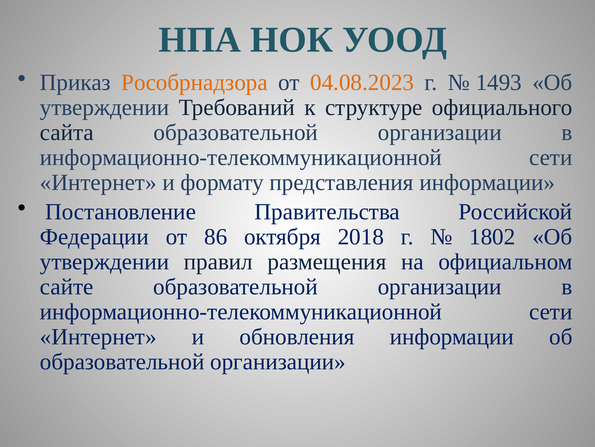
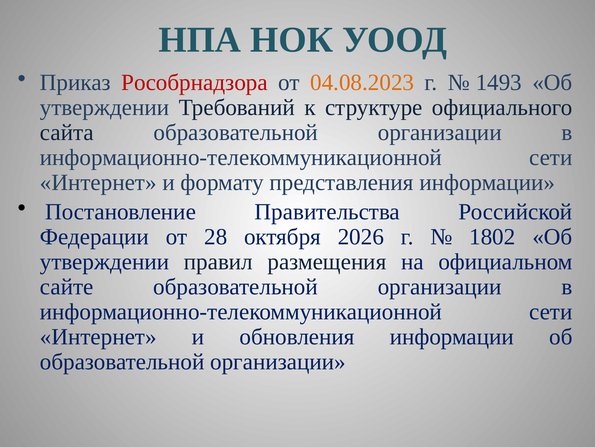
Рособрнадзора colour: orange -> red (195, 82)
86: 86 -> 28 (216, 236)
2018: 2018 -> 2026 (361, 236)
